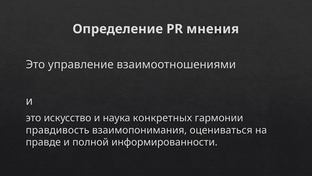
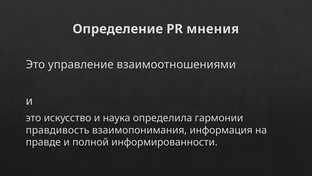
конкретных: конкретных -> определила (163, 118)
оцениваться: оцениваться -> информация (221, 130)
